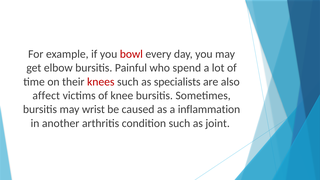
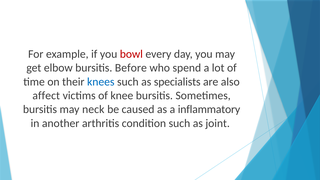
Painful: Painful -> Before (131, 68)
knees colour: red -> blue (101, 82)
wrist: wrist -> neck (93, 109)
inflammation: inflammation -> inflammatory (209, 109)
